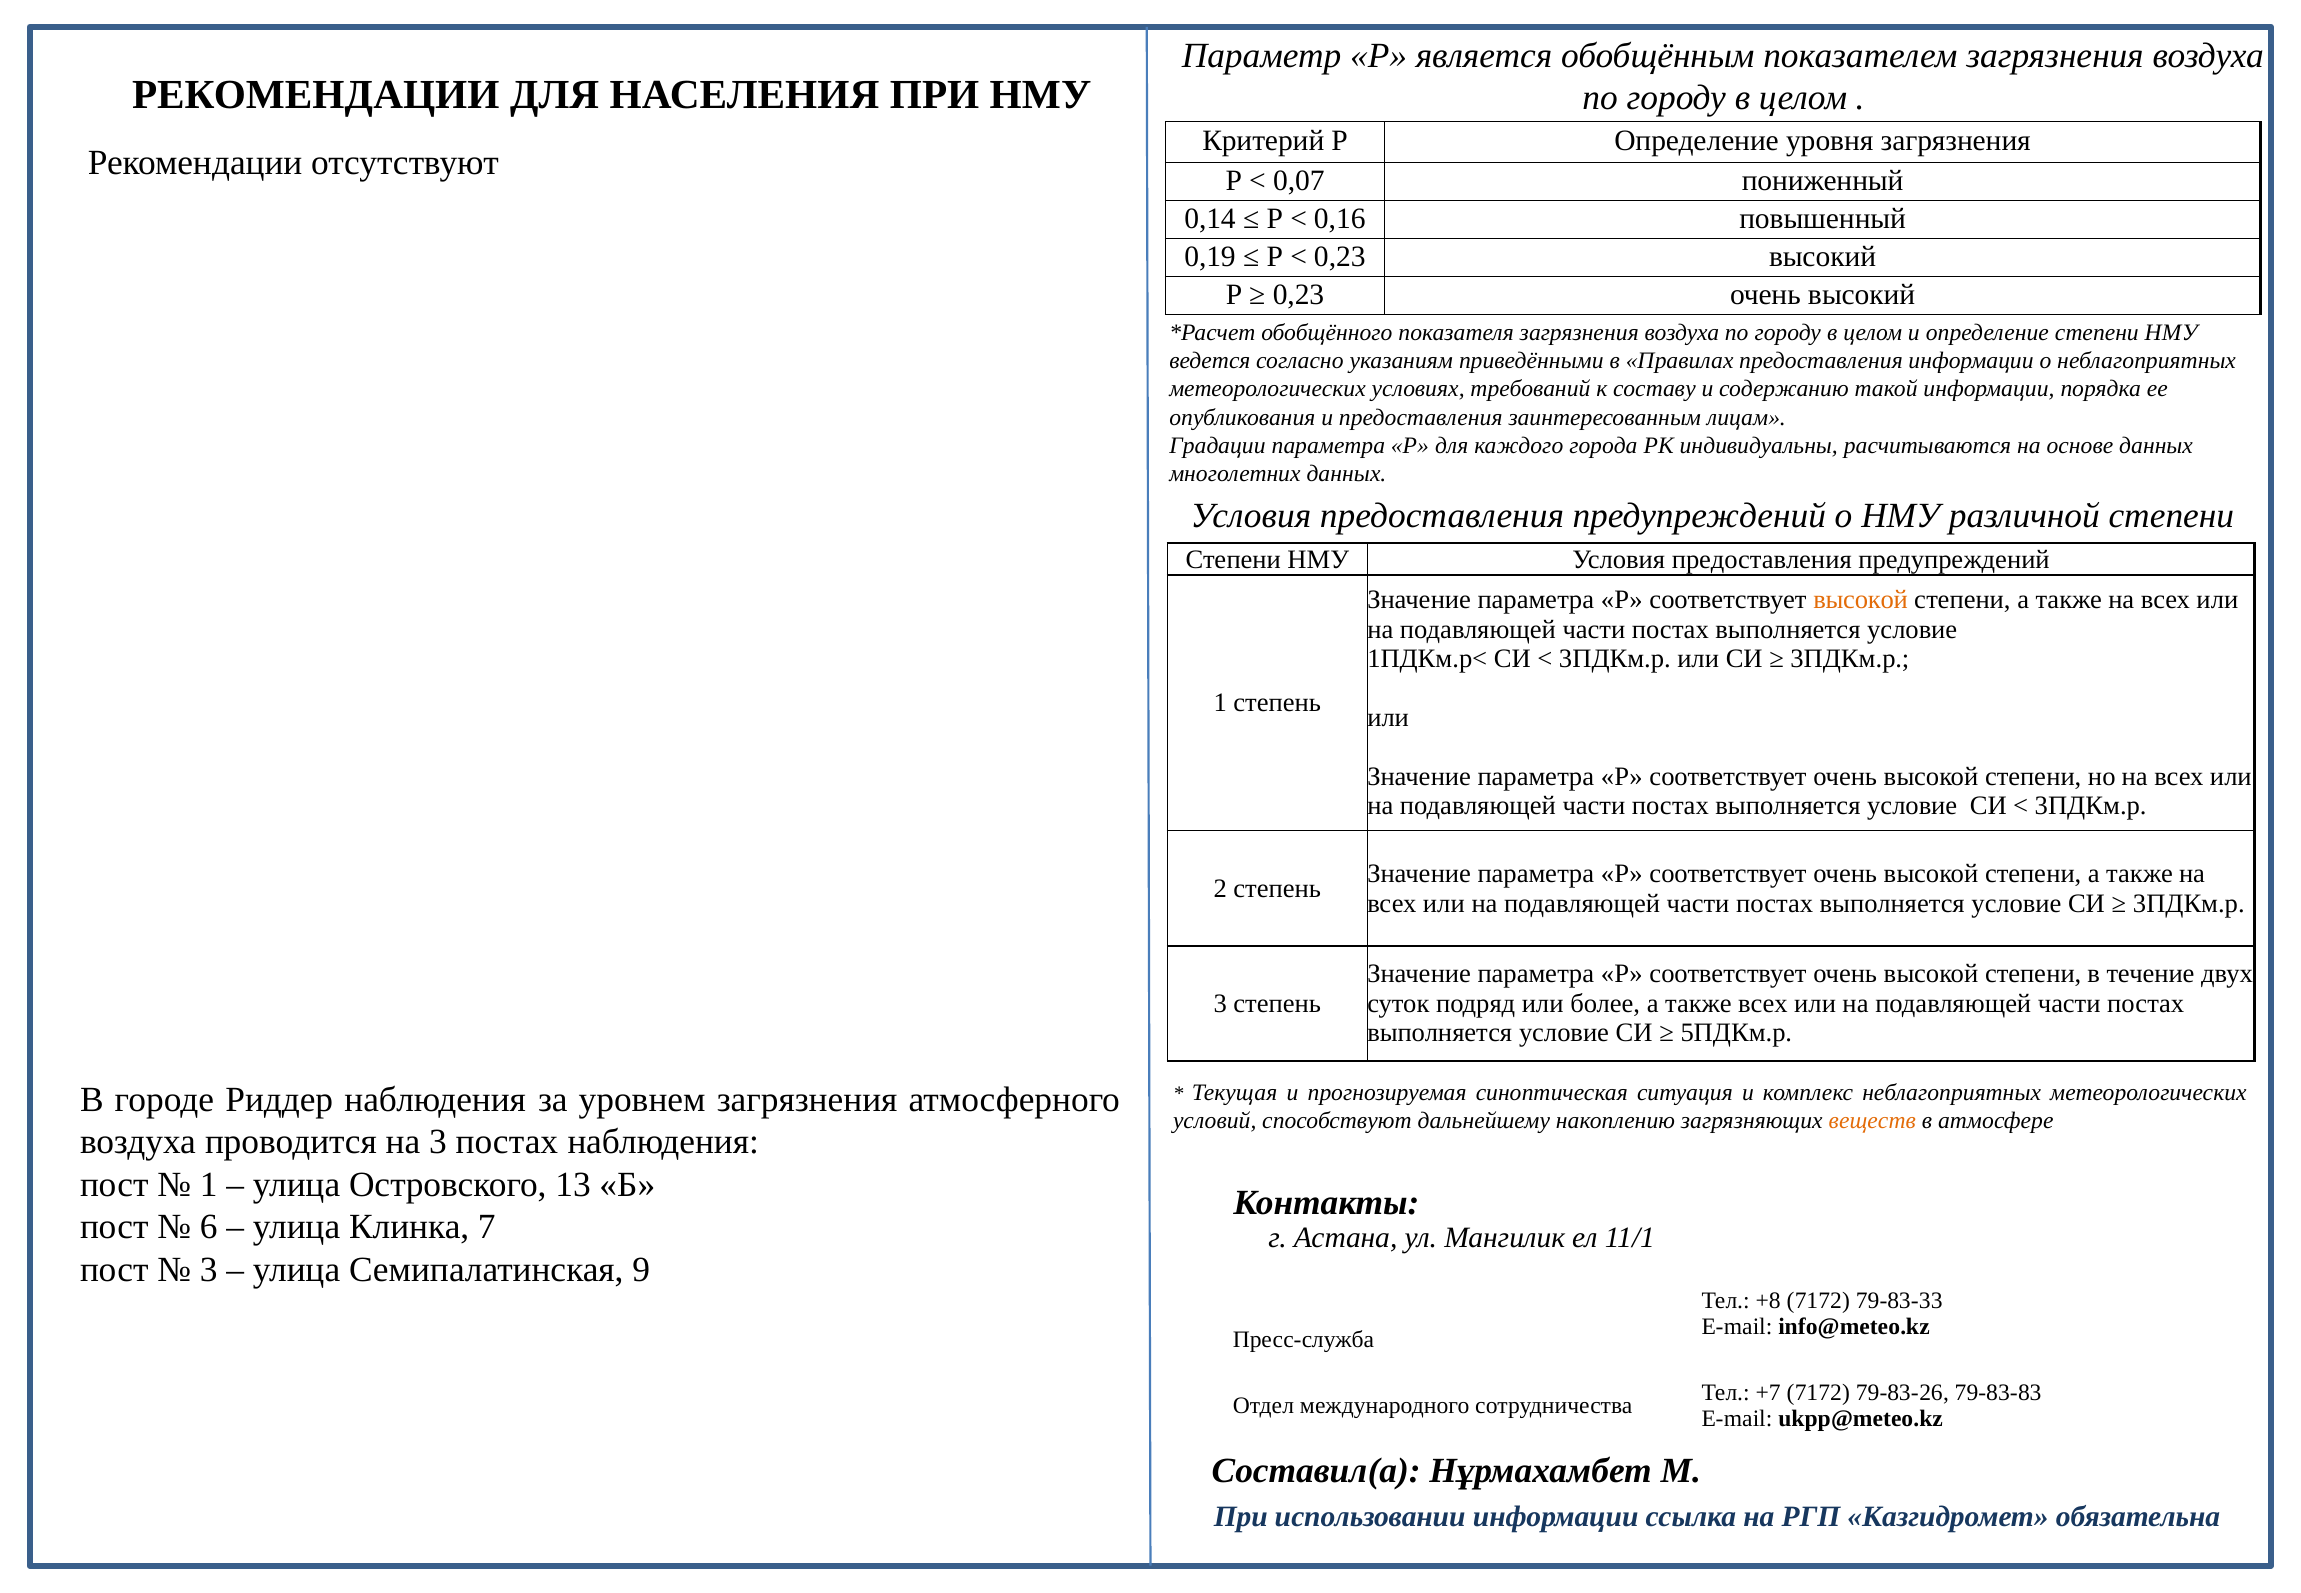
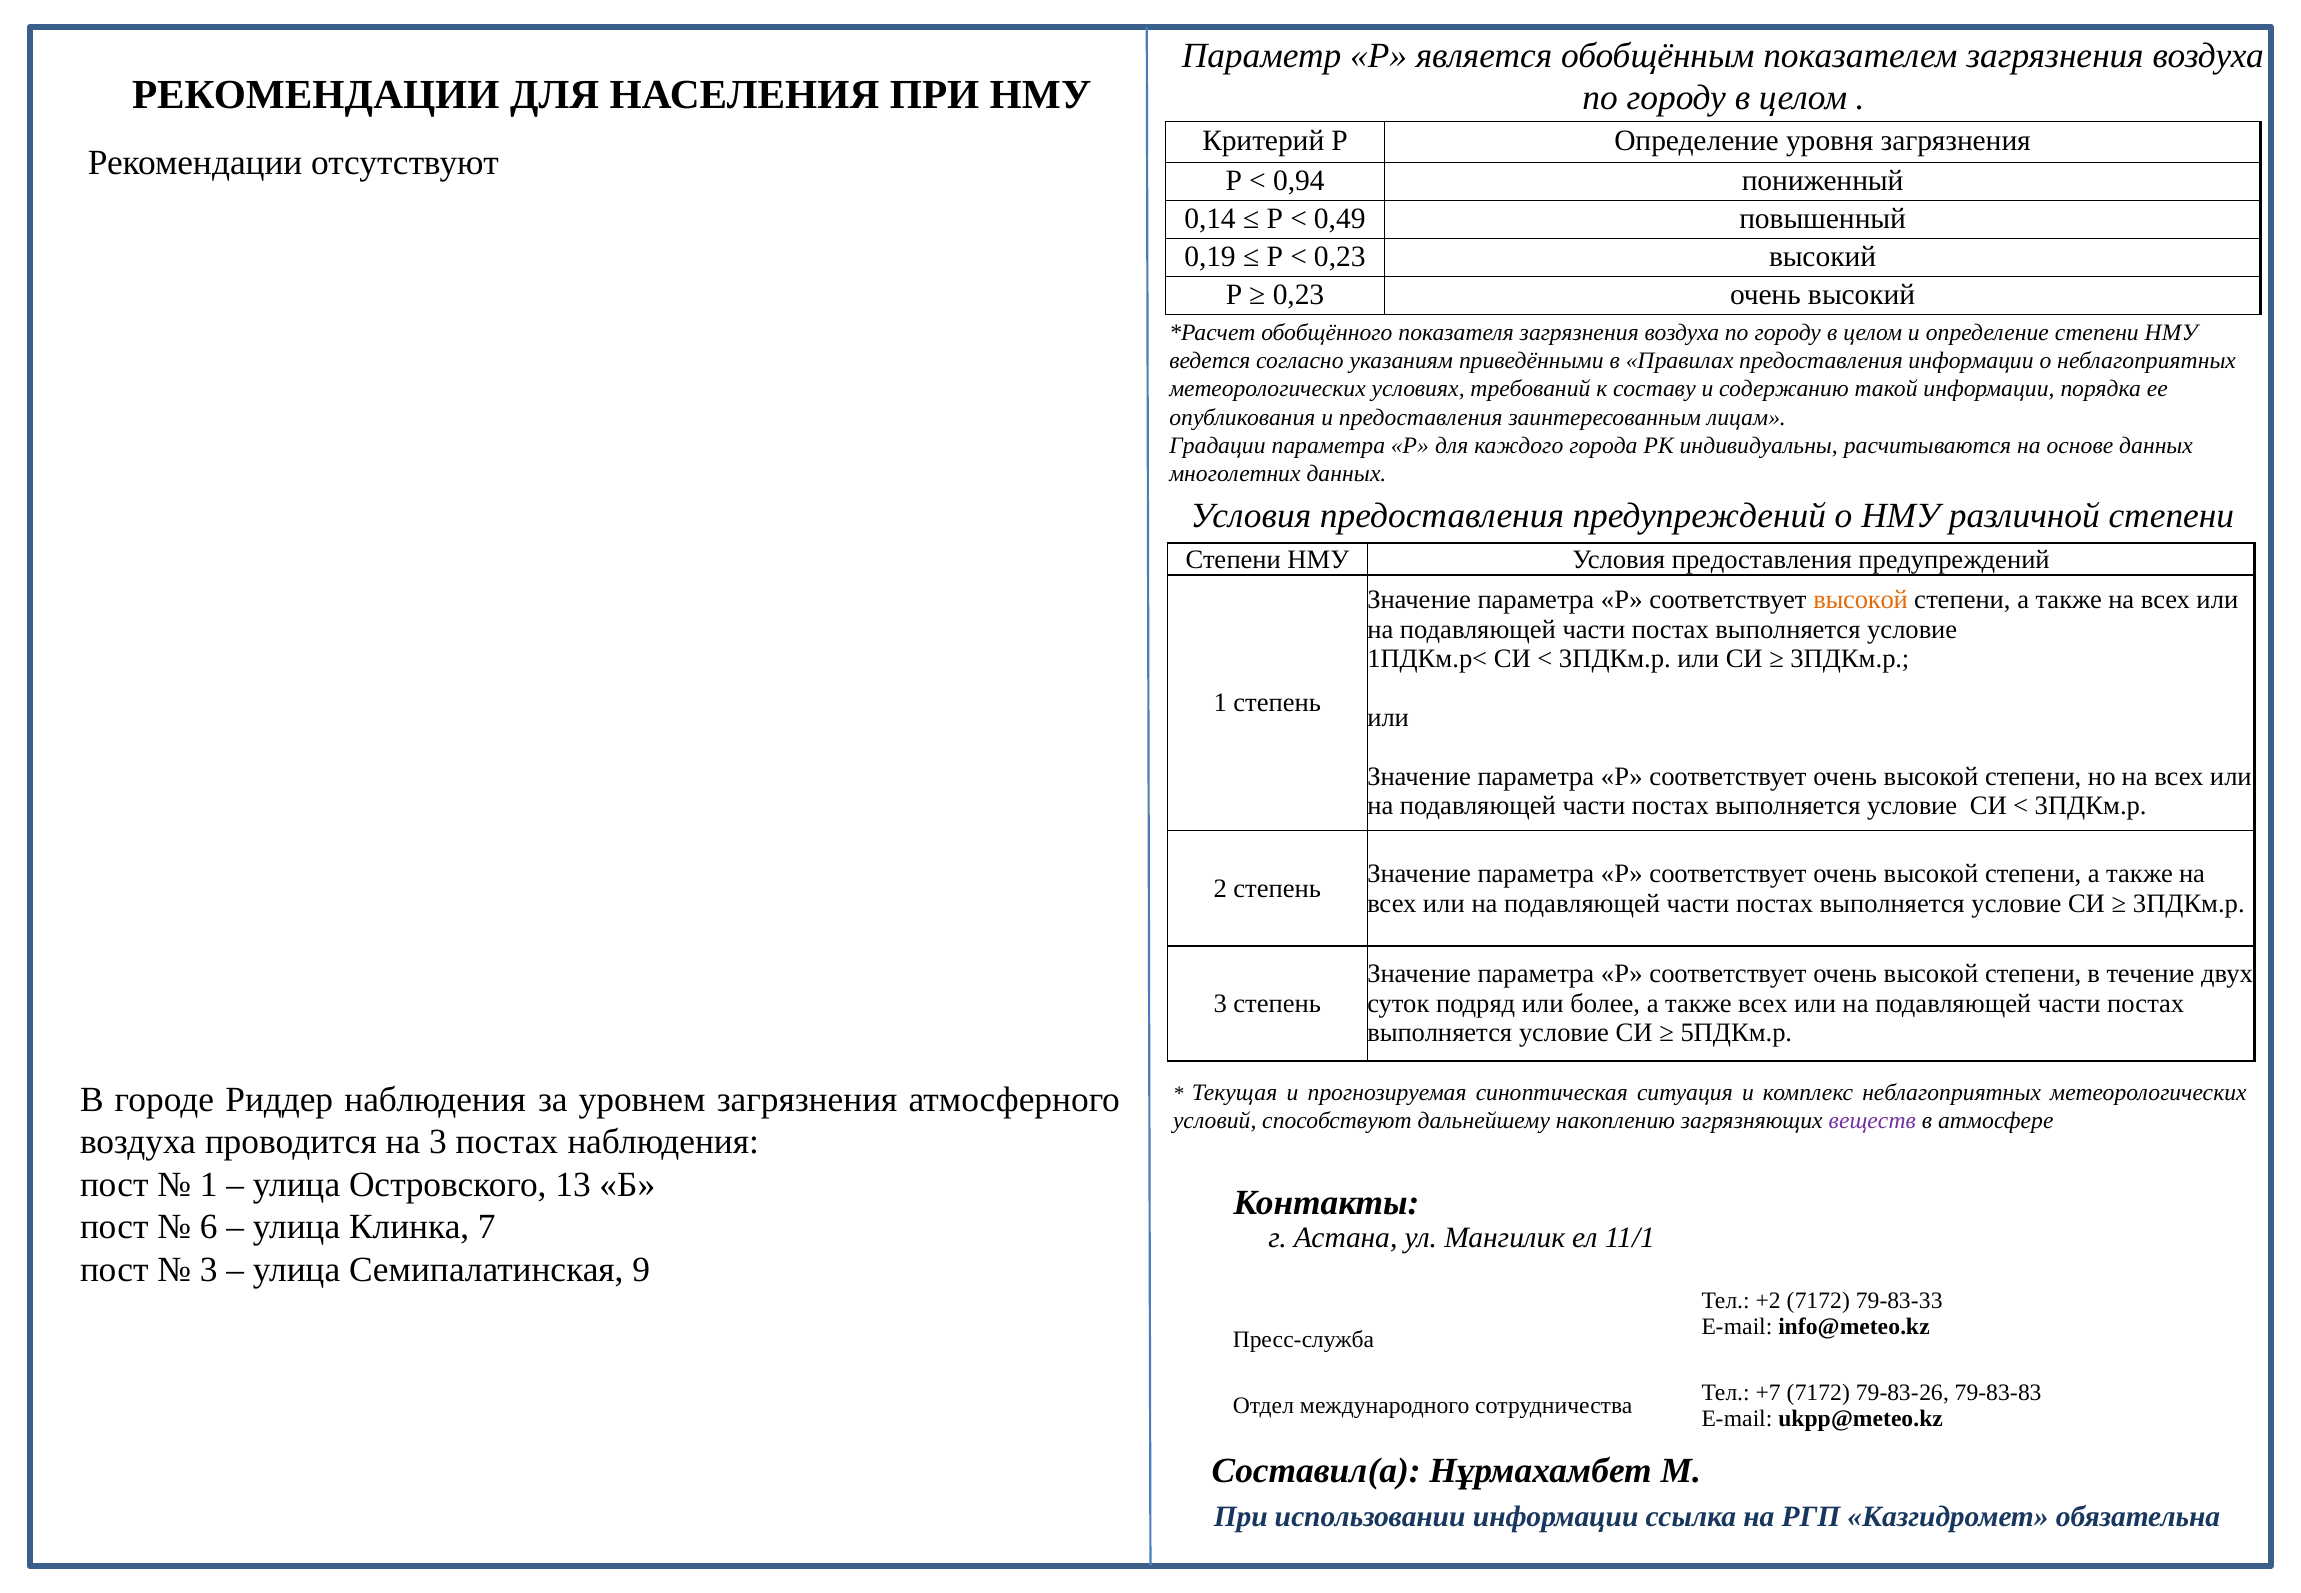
0,07: 0,07 -> 0,94 (1299, 181)
0,16: 0,16 -> 0,49 (1340, 219)
веществ colour: orange -> purple (1872, 1121)
+8: +8 -> +2 (1768, 1300)
